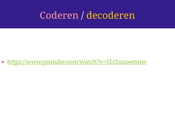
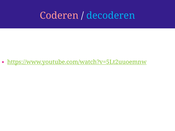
decoderen colour: yellow -> light blue (111, 16)
